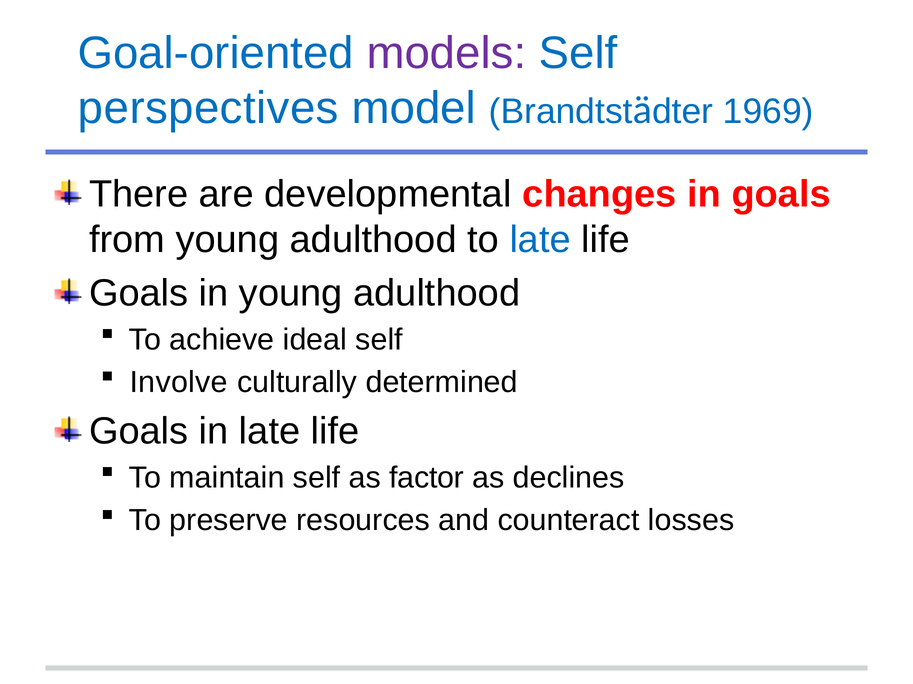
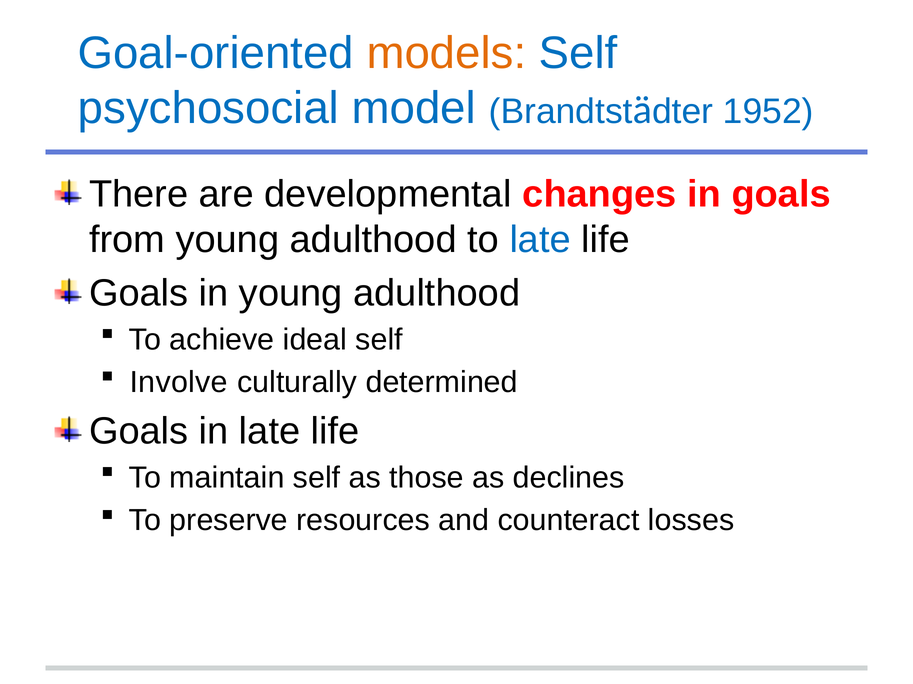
models colour: purple -> orange (446, 53)
perspectives: perspectives -> psychosocial (208, 108)
1969: 1969 -> 1952 (768, 112)
factor: factor -> those (426, 478)
